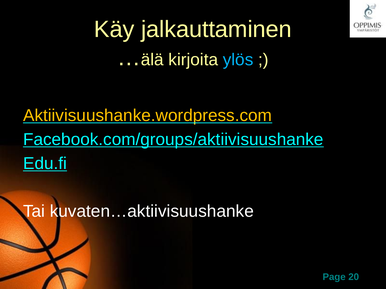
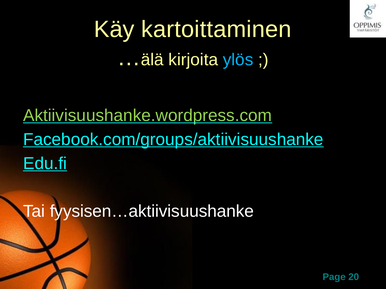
jalkauttaminen: jalkauttaminen -> kartoittaminen (216, 29)
Aktiivisuushanke.wordpress.com colour: yellow -> light green (148, 116)
kuvaten…aktiivisuushanke: kuvaten…aktiivisuushanke -> fyysisen…aktiivisuushanke (152, 212)
